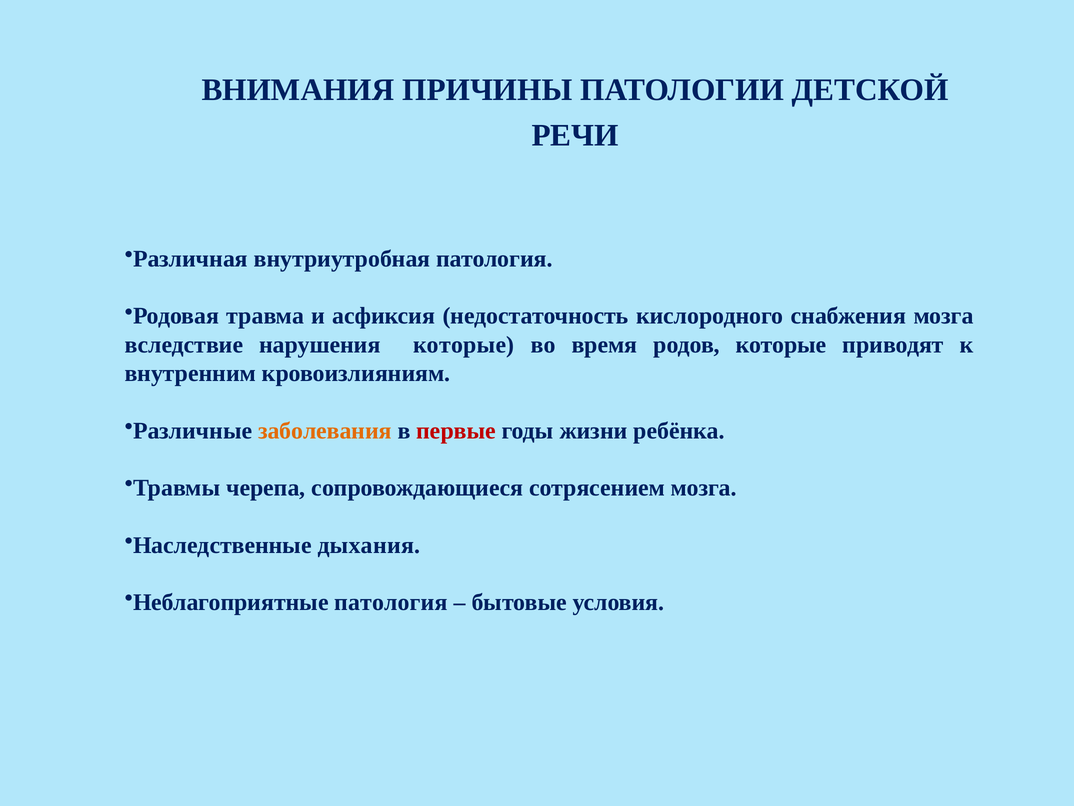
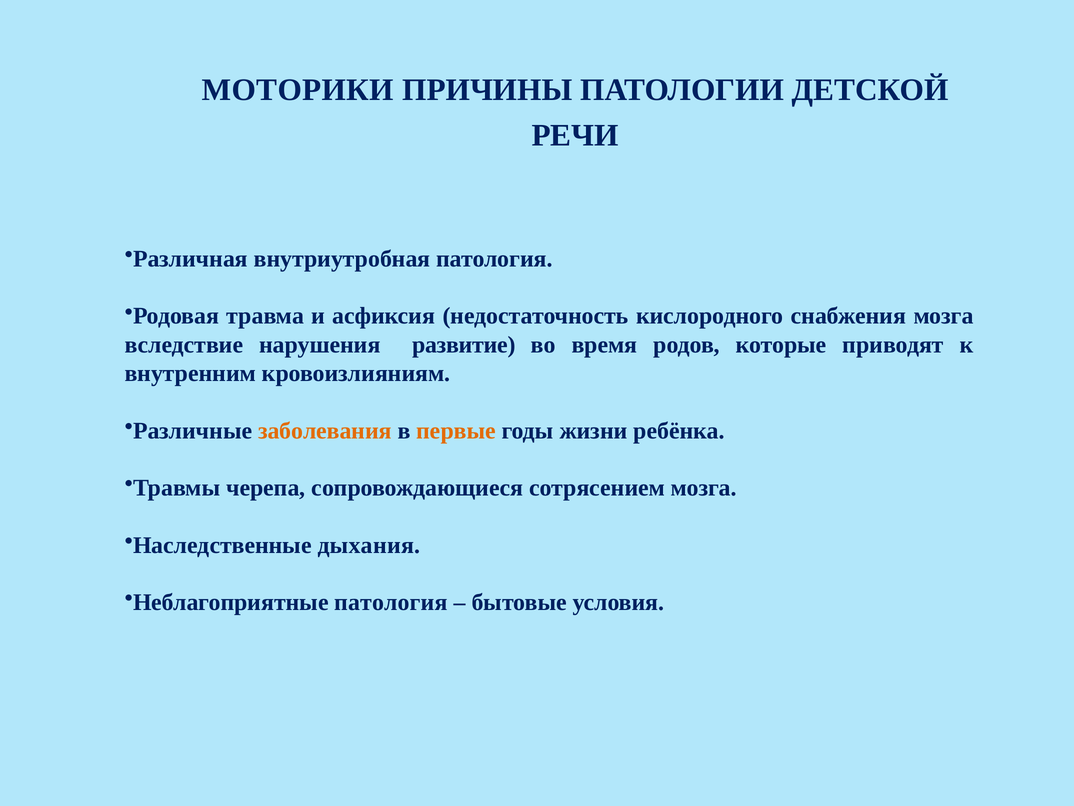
ВНИМАНИЯ: ВНИМАНИЯ -> МОТОРИКИ (298, 90)
нарушения которые: которые -> развитие (464, 345)
первые colour: red -> orange (456, 430)
